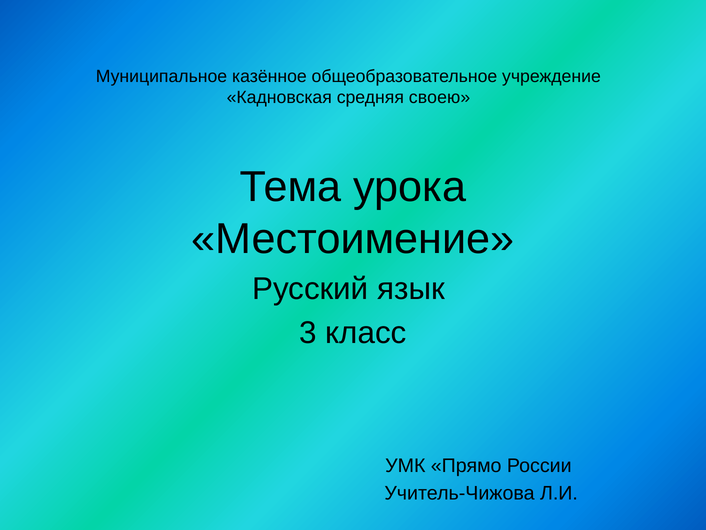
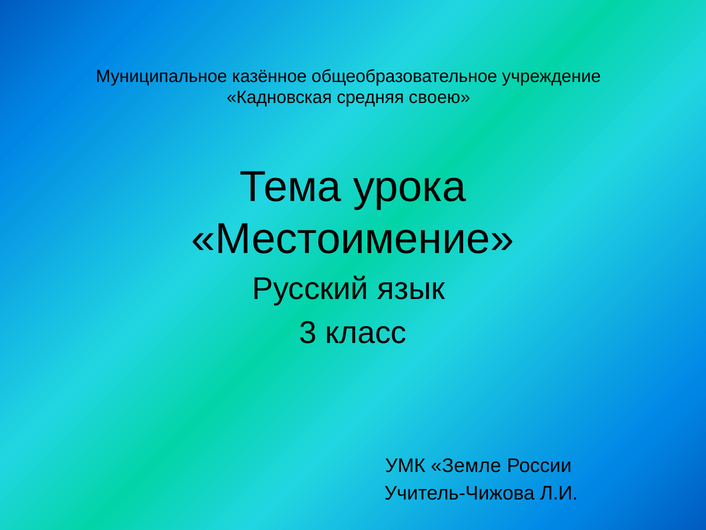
Прямо: Прямо -> Земле (466, 465)
